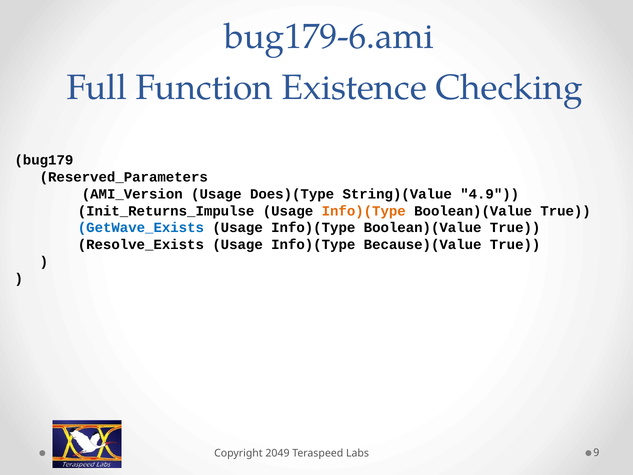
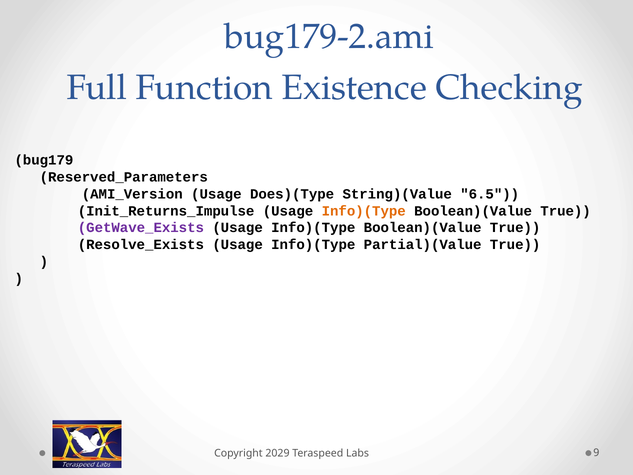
bug179-6.ami: bug179-6.ami -> bug179-2.ami (329, 37)
4.9: 4.9 -> 6.5 (490, 194)
GetWave_Exists colour: blue -> purple (141, 228)
Because)(Value: Because)(Value -> Partial)(Value (423, 245)
2049: 2049 -> 2029 (277, 453)
